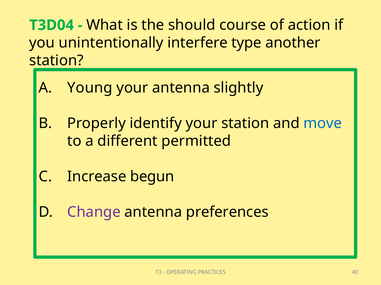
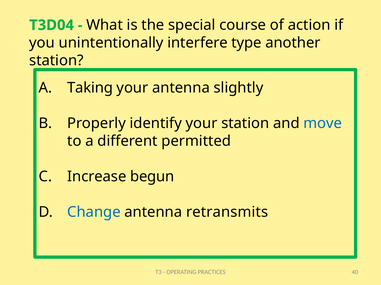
should: should -> special (192, 25)
Young: Young -> Taking (90, 88)
Change colour: purple -> blue (94, 213)
preferences: preferences -> retransmits (227, 213)
